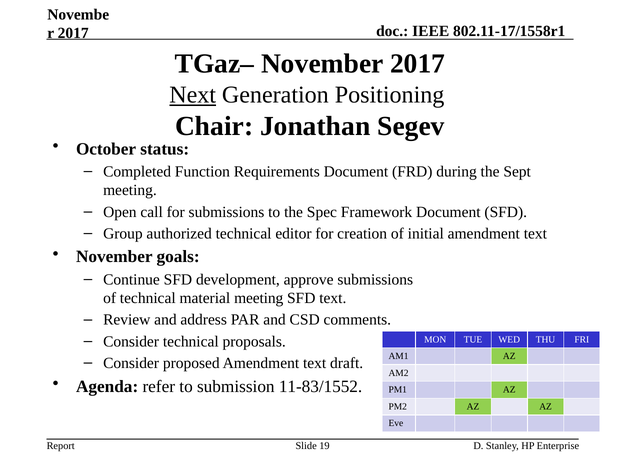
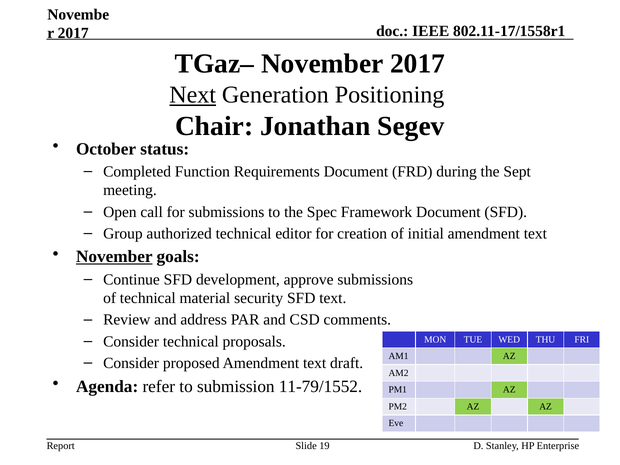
November underline: none -> present (114, 257)
material meeting: meeting -> security (259, 298)
11-83/1552: 11-83/1552 -> 11-79/1552 (321, 386)
